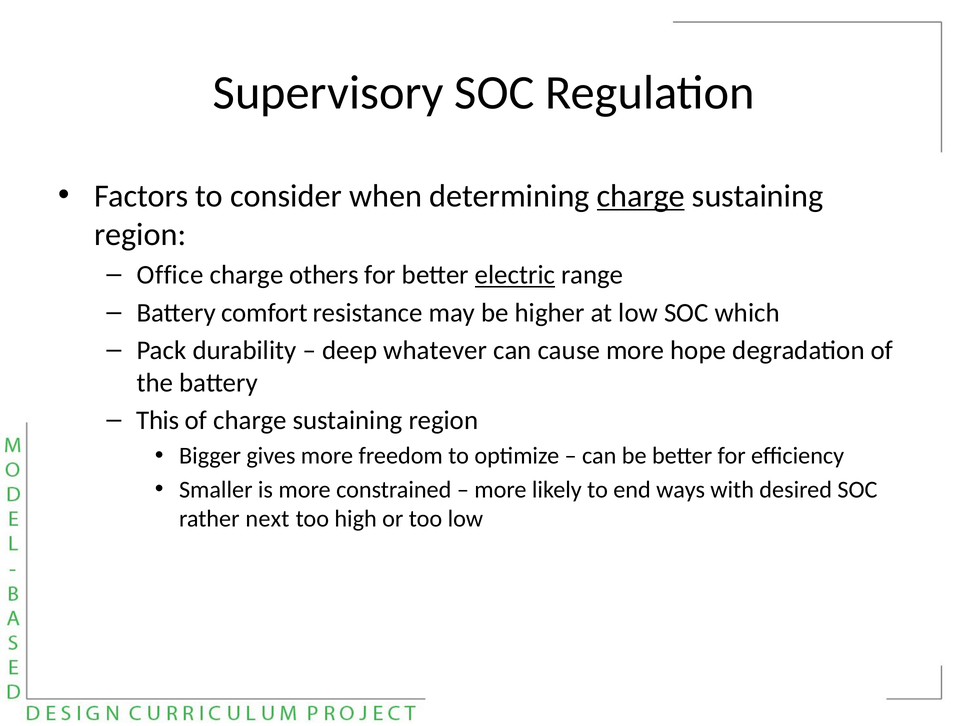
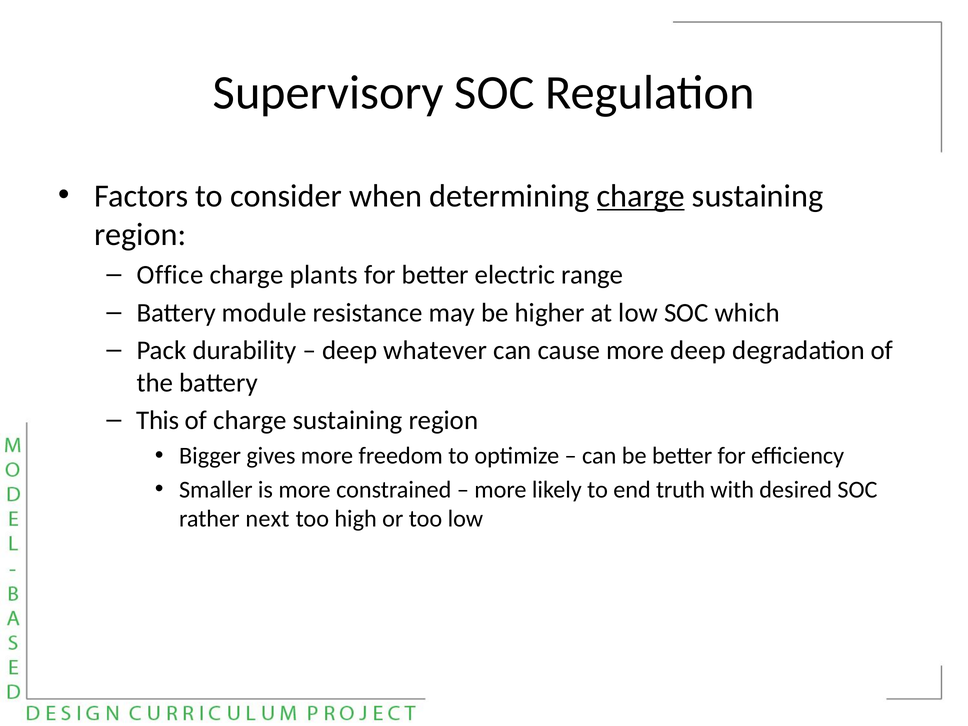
others: others -> plants (324, 275)
electric underline: present -> none (515, 275)
comfort: comfort -> module (264, 313)
more hope: hope -> deep (698, 351)
ways: ways -> truth (681, 490)
